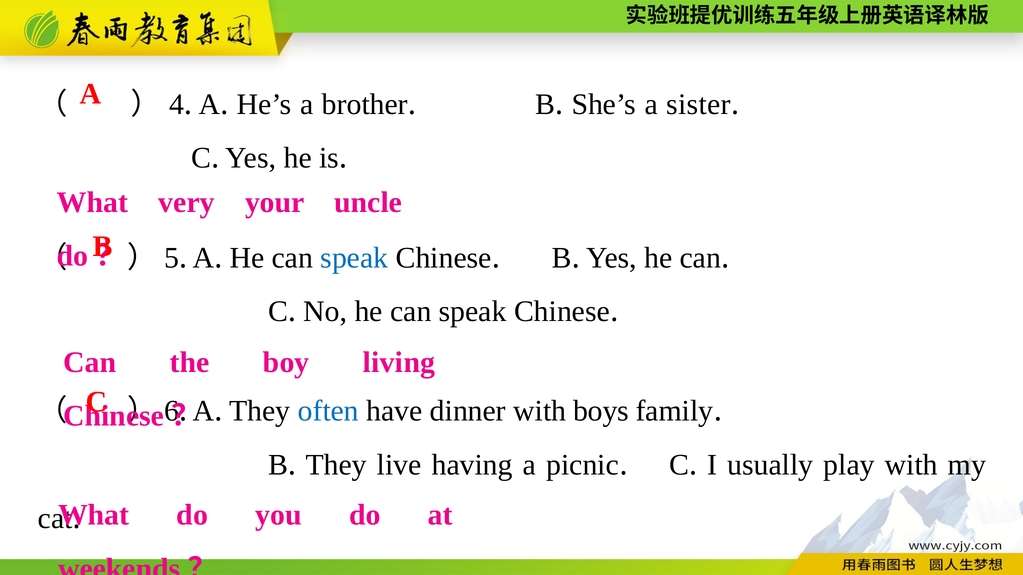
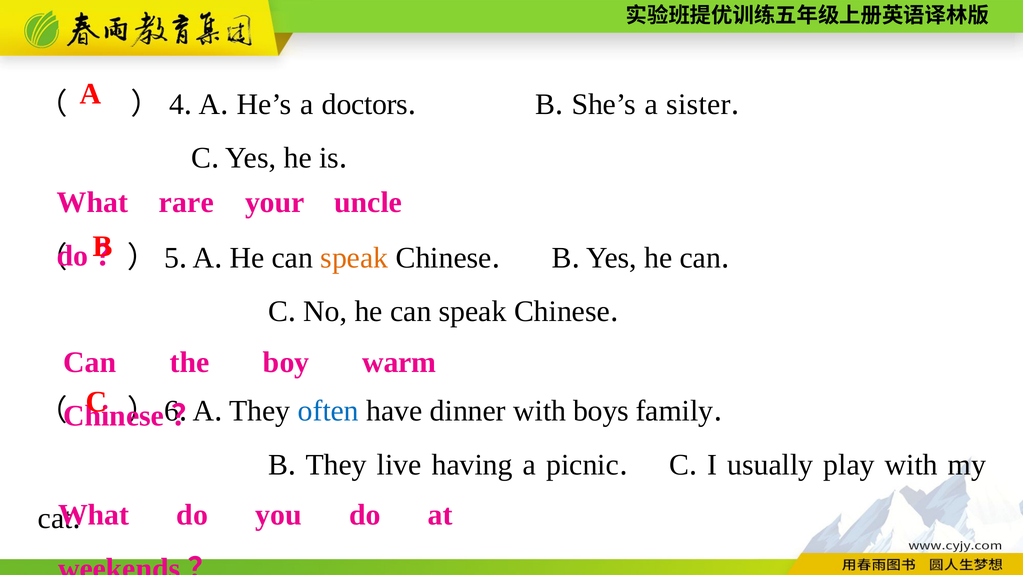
brother: brother -> doctors (365, 104)
very: very -> rare (186, 203)
speak colour: blue -> orange (354, 258)
living: living -> warm (399, 363)
